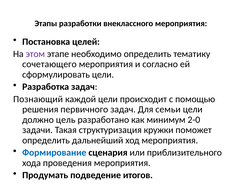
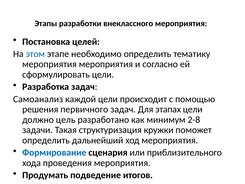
этом colour: purple -> blue (35, 54)
сочетающего: сочетающего -> мероприятия (49, 64)
Познающий: Познающий -> Самоанализ (38, 99)
семьи: семьи -> этапах (168, 109)
2-0: 2-0 -> 2-8 (194, 120)
